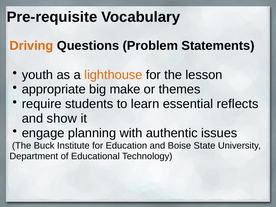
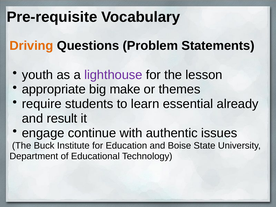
lighthouse colour: orange -> purple (113, 75)
reflects: reflects -> already (238, 104)
show: show -> result (62, 118)
planning: planning -> continue (92, 133)
